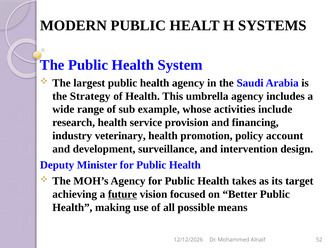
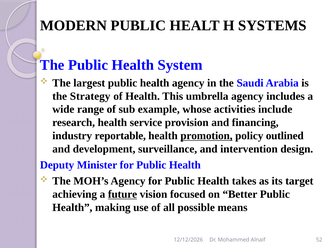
veterinary: veterinary -> reportable (120, 136)
promotion underline: none -> present (206, 136)
account: account -> outlined (285, 136)
